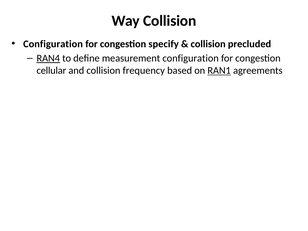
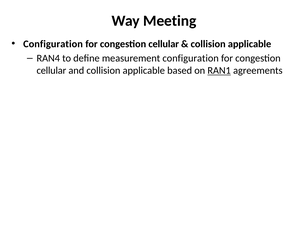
Way Collision: Collision -> Meeting (170, 21)
specify: specify -> cellular (164, 44)
precluded: precluded -> applicable (250, 44)
RAN4 underline: present -> none (48, 58)
and collision frequency: frequency -> applicable (144, 71)
